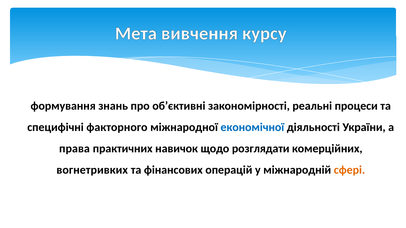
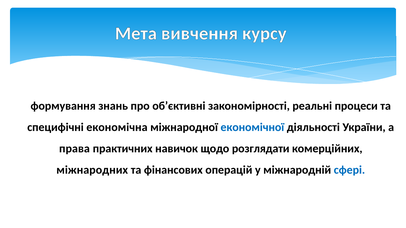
факторного: факторного -> економічна (117, 127)
вогнетривких: вогнетривких -> міжнародних (92, 170)
сфері colour: orange -> blue (349, 170)
